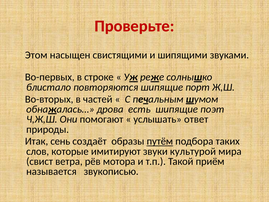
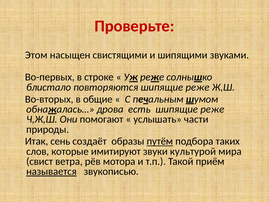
повторяются шипящие порт: порт -> реже (198, 87)
частей: частей -> общие (98, 99)
есть шипящие поэт: поэт -> реже (212, 109)
ответ: ответ -> части (196, 119)
называется underline: none -> present (51, 171)
